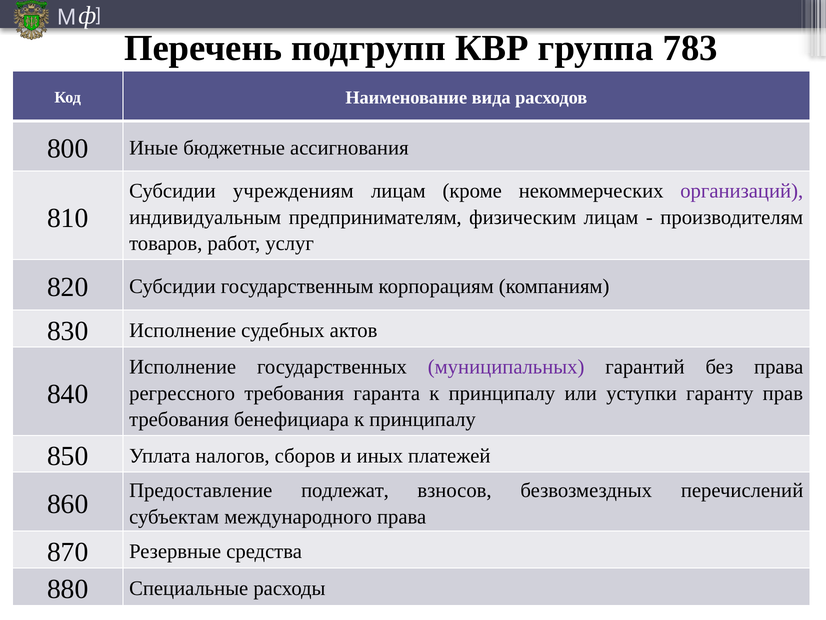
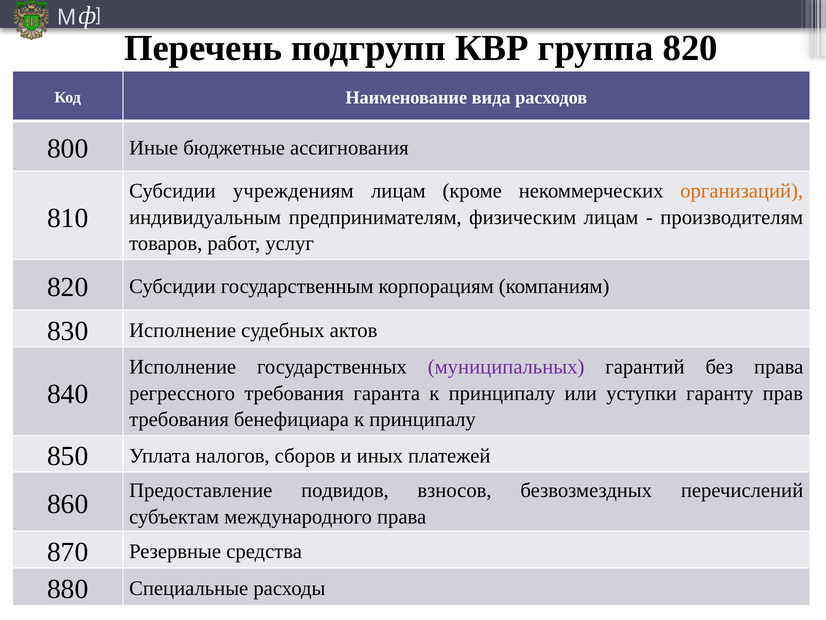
группа 783: 783 -> 820 (690, 48)
организаций colour: purple -> orange (742, 191)
подлежат: подлежат -> подвидов (345, 490)
